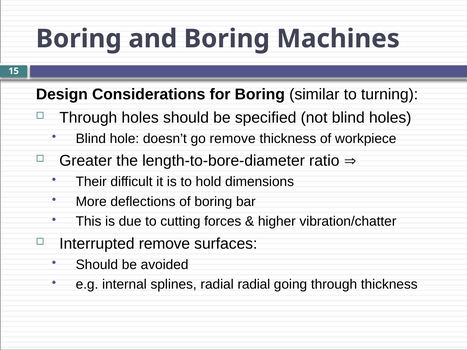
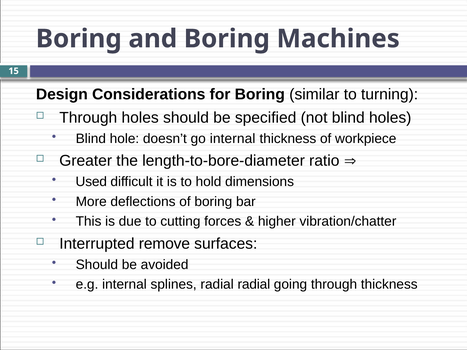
go remove: remove -> internal (233, 139)
Their: Their -> Used (91, 182)
